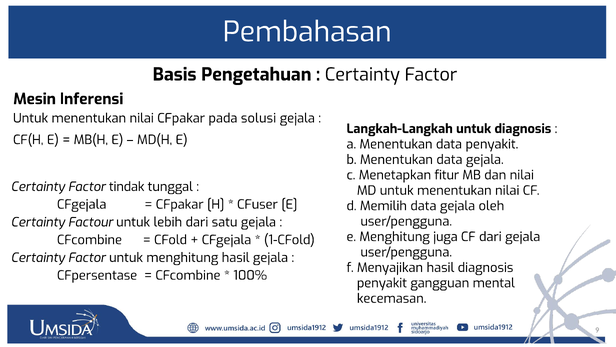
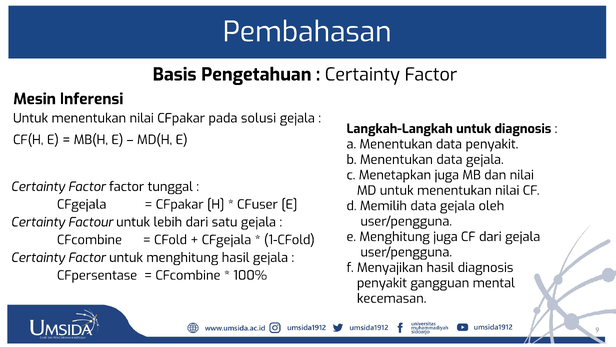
Menetapkan fitur: fitur -> juga (447, 175)
Factor tindak: tindak -> factor (127, 186)
